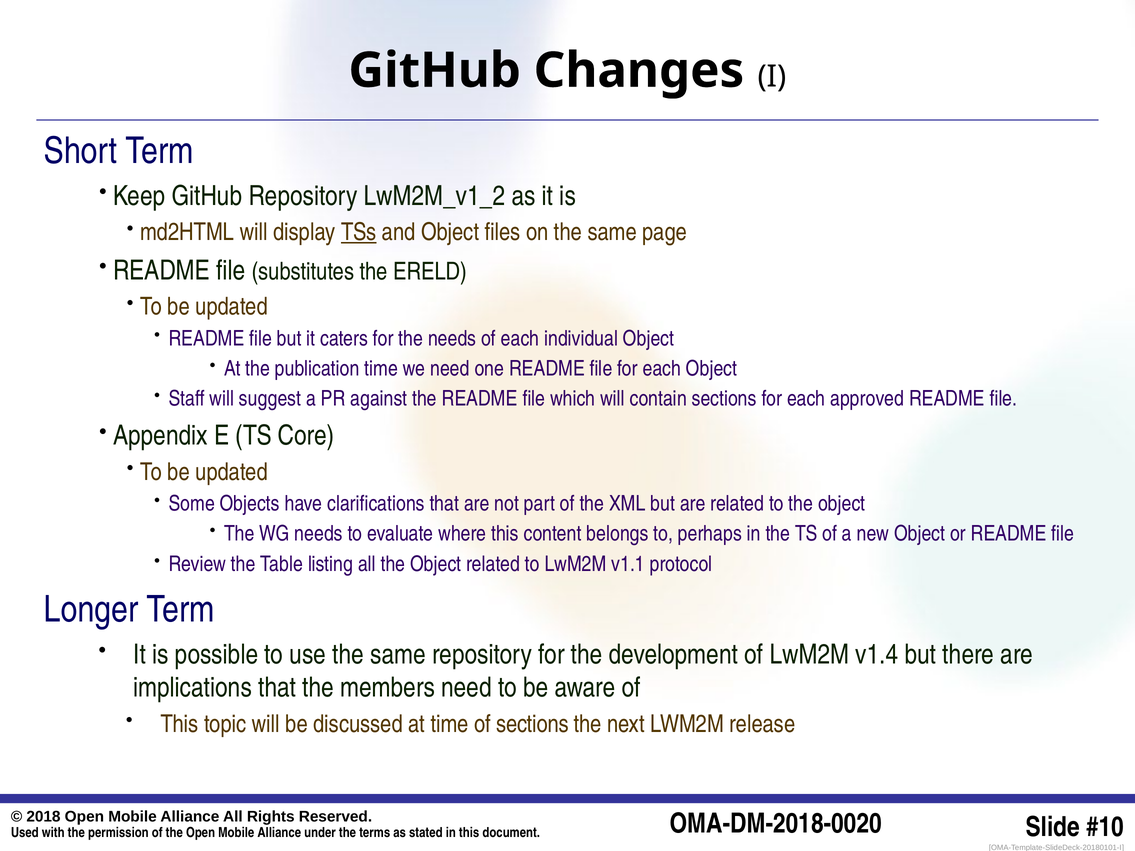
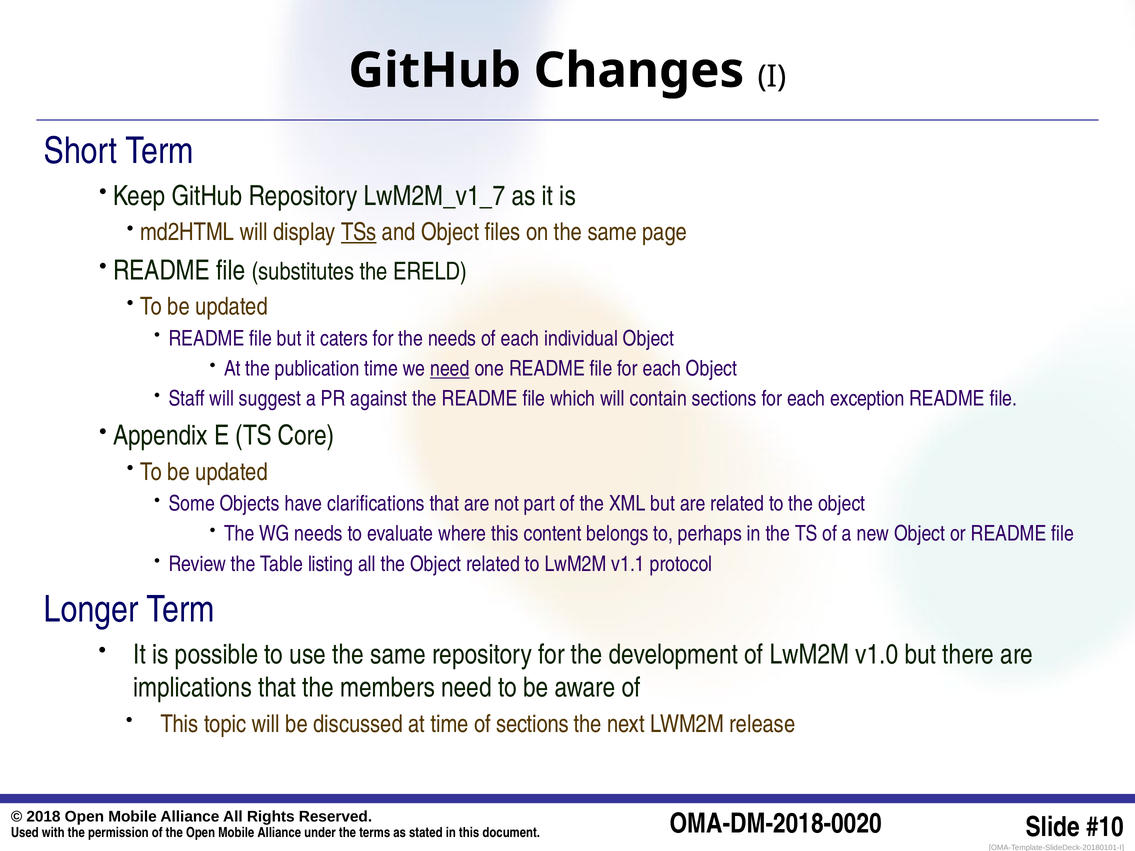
LwM2M_v1_2: LwM2M_v1_2 -> LwM2M_v1_7 (434, 196)
need underline: none -> present (450, 369)
approved: approved -> exception (867, 399)
v1.4: v1.4 -> v1.0 (877, 655)
